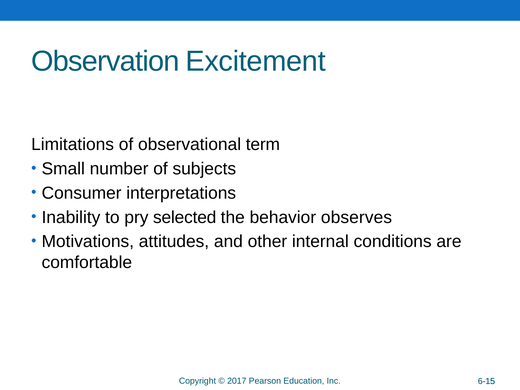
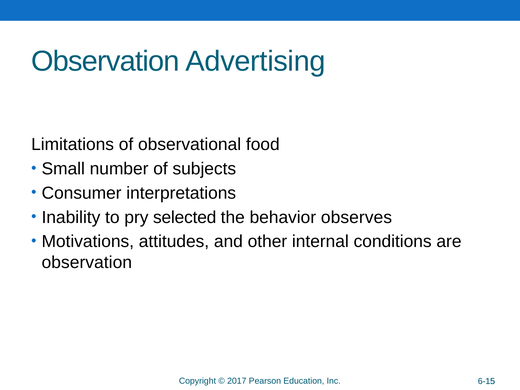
Excitement: Excitement -> Advertising (256, 61)
term: term -> food (263, 145)
comfortable: comfortable -> observation (87, 262)
